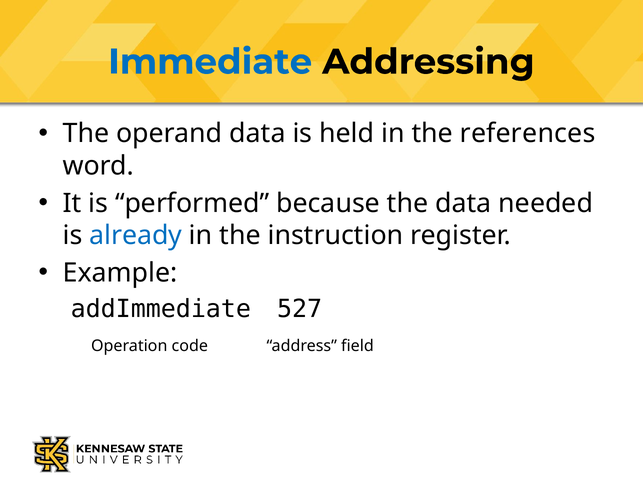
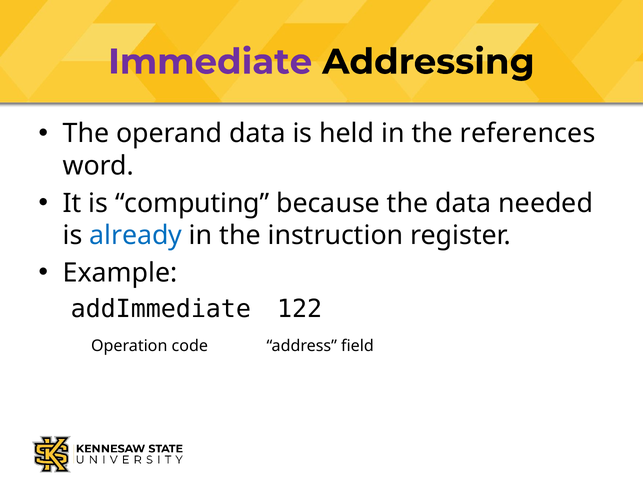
Immediate colour: blue -> purple (210, 62)
performed: performed -> computing (192, 203)
527: 527 -> 122 (300, 309)
